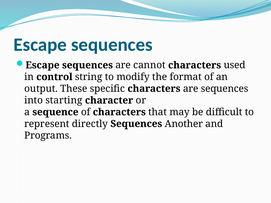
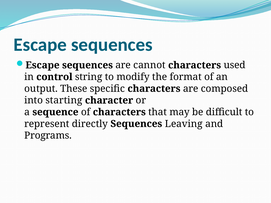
are sequences: sequences -> composed (225, 89)
Another: Another -> Leaving (184, 124)
